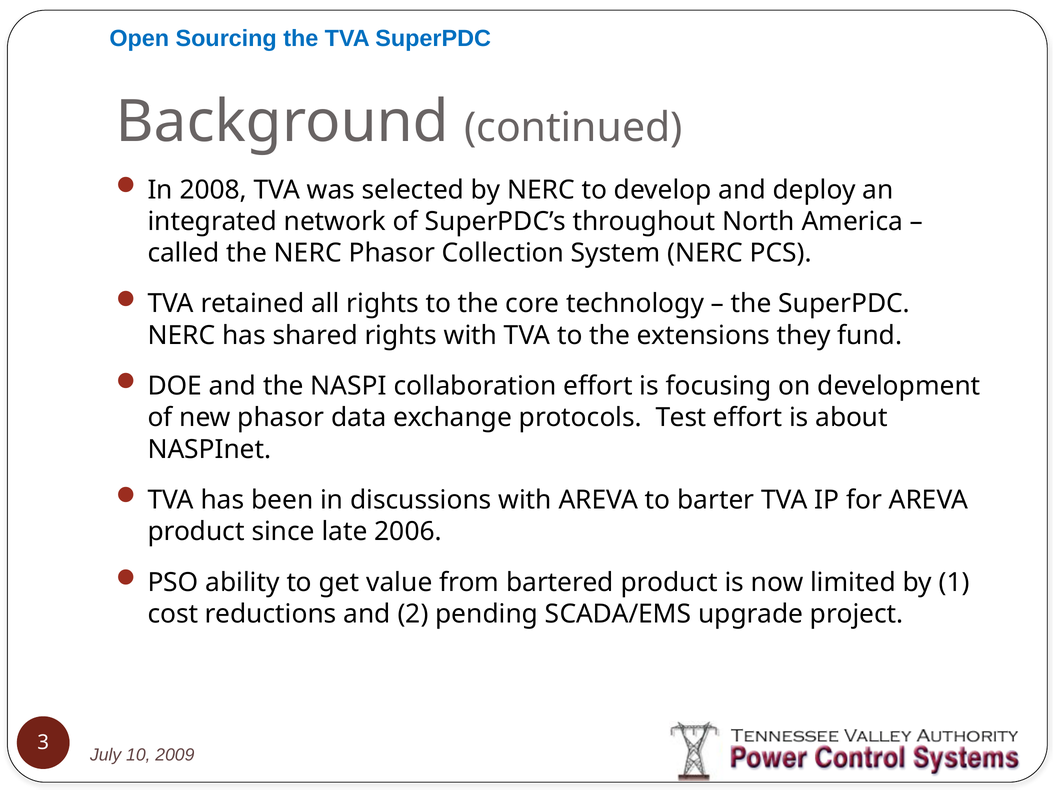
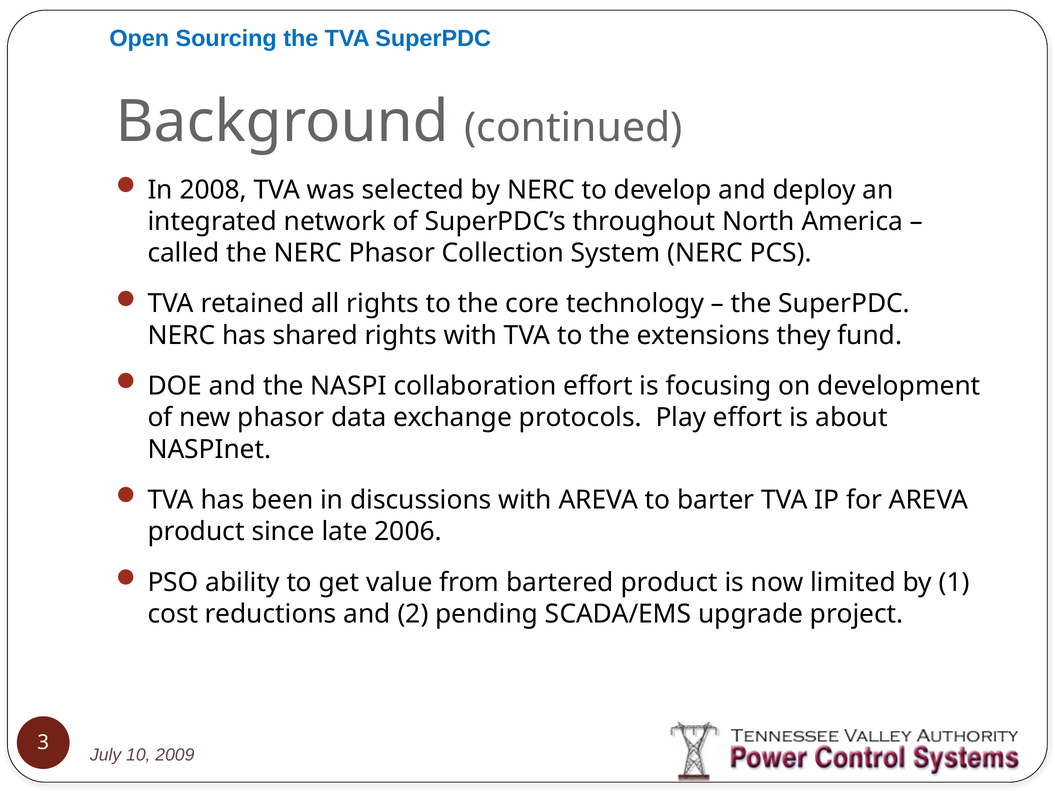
Test: Test -> Play (681, 418)
